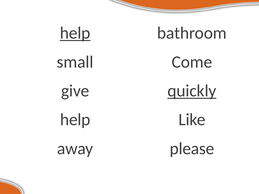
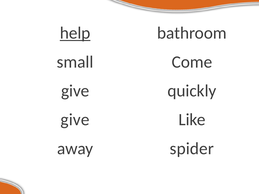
quickly underline: present -> none (192, 91)
help: help -> give (75, 120)
please: please -> spider (192, 149)
